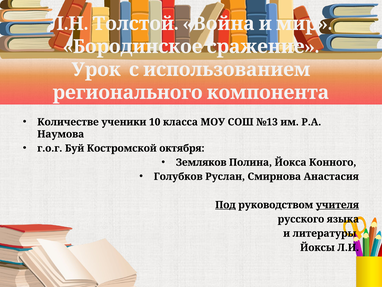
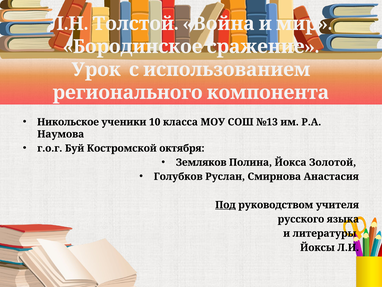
Количестве: Количестве -> Никольское (68, 122)
Конного: Конного -> Золотой (333, 162)
учителя underline: present -> none (337, 205)
